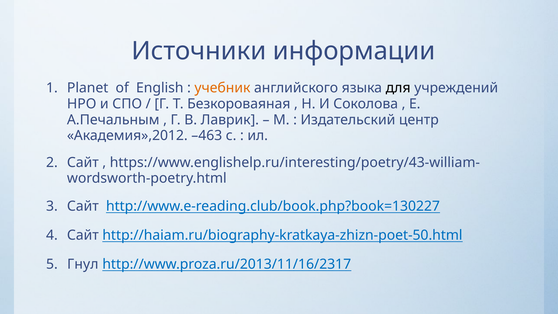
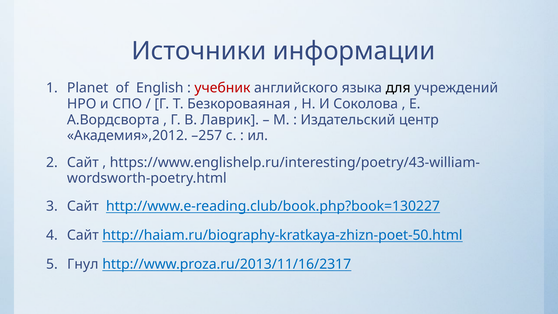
учебник colour: orange -> red (222, 88)
А.Печальным: А.Печальным -> А.Вордсворта (113, 120)
–463: –463 -> –257 (207, 136)
